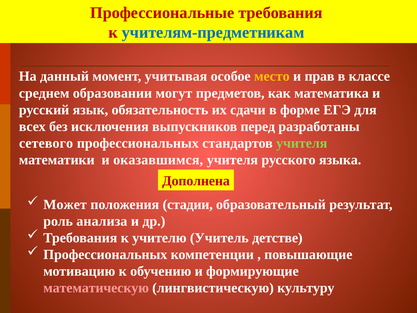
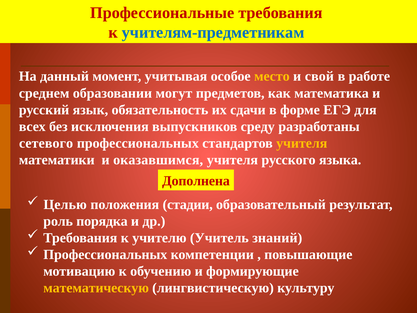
прав: прав -> свой (319, 76)
классе: классе -> работе (369, 76)
перед: перед -> среду (258, 126)
учителя colour: light green -> yellow (302, 143)
Может: Может -> Целью (65, 204)
анализа: анализа -> порядка (102, 221)
детстве: детстве -> знаний (277, 238)
математическую colour: pink -> yellow (96, 288)
